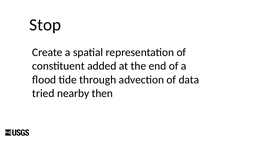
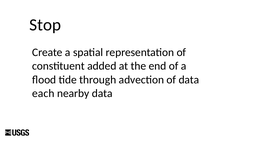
tried: tried -> each (43, 93)
nearby then: then -> data (102, 93)
